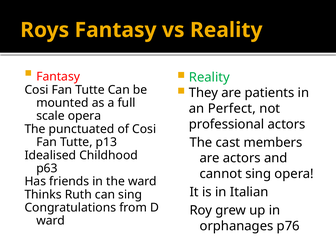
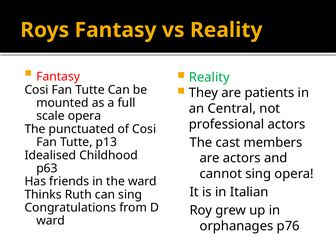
Perfect: Perfect -> Central (232, 109)
